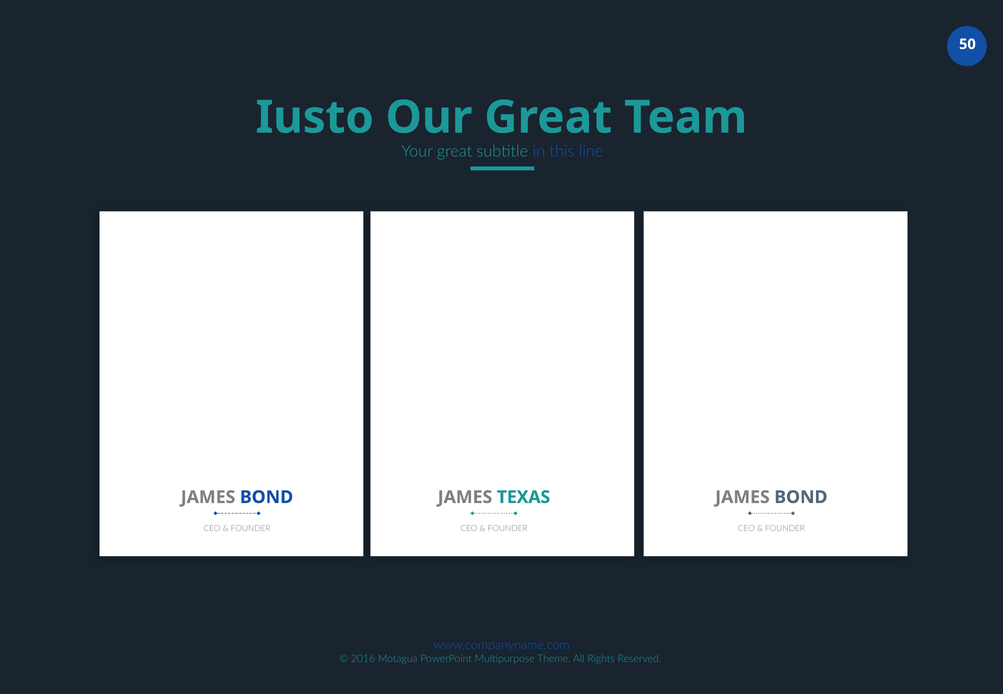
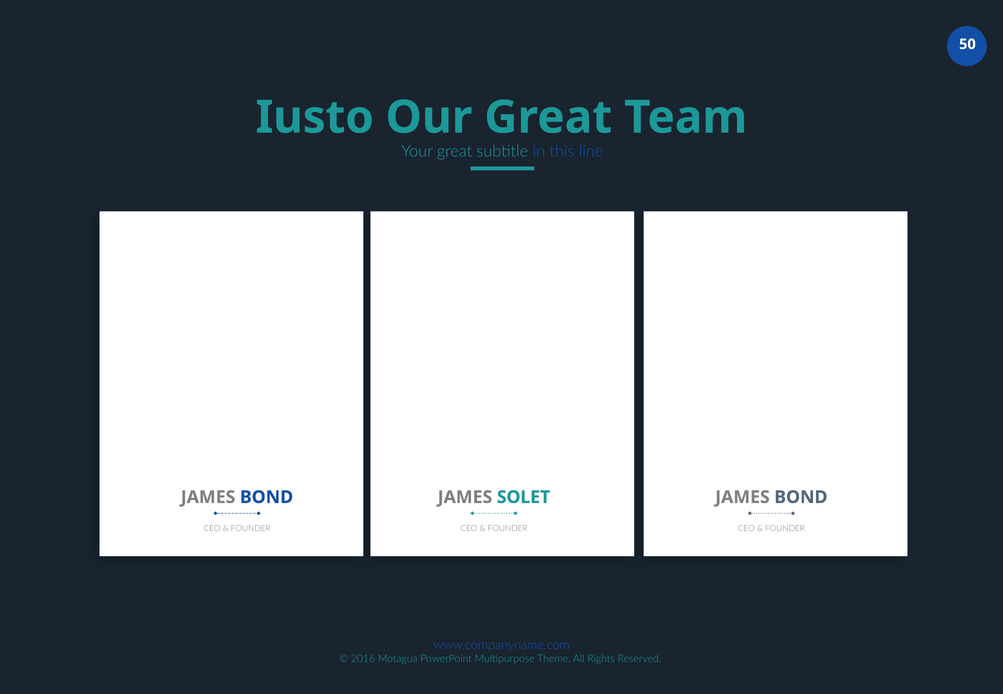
TEXAS: TEXAS -> SOLET (524, 497)
